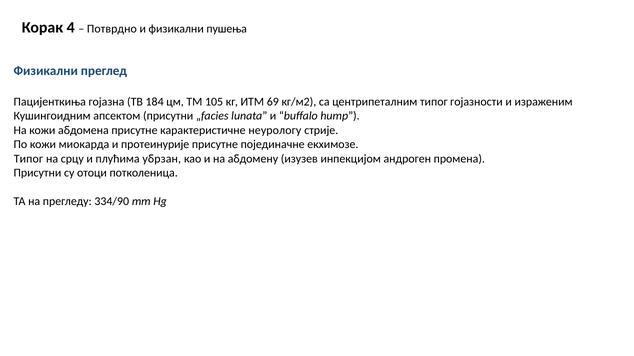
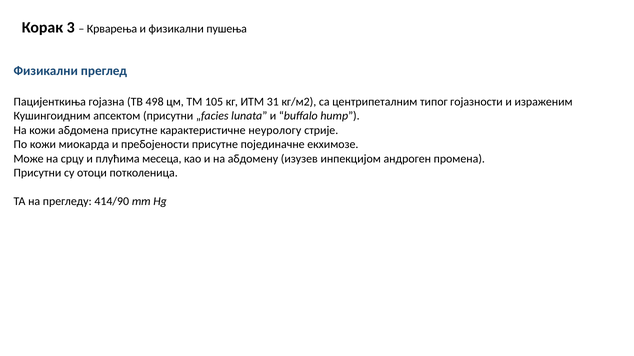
4: 4 -> 3 (71, 27)
Потврдно: Потврдно -> Крварења (112, 29)
184: 184 -> 498 (155, 102)
69: 69 -> 31 (273, 102)
протеинурије: протеинурије -> пребојености (155, 145)
Типог: Типог -> Може (29, 159)
убрзан: убрзан -> месеца (162, 159)
334/90: 334/90 -> 414/90 (112, 202)
